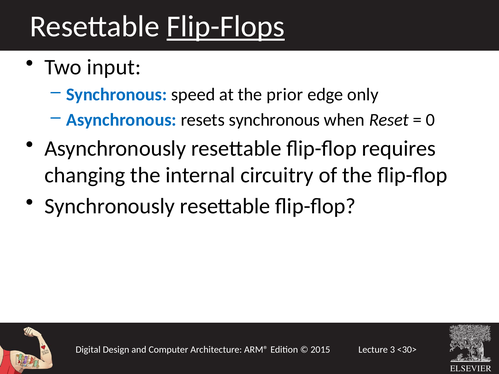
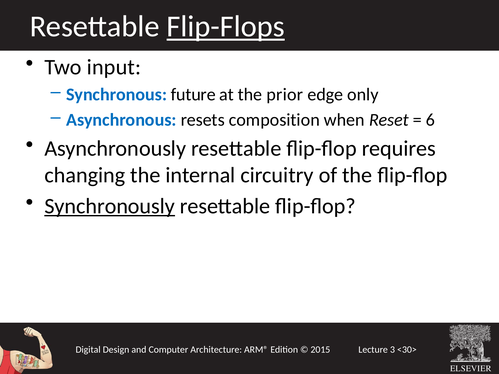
speed: speed -> future (193, 95)
resets synchronous: synchronous -> composition (274, 120)
0: 0 -> 6 (430, 120)
Synchronously underline: none -> present (110, 206)
